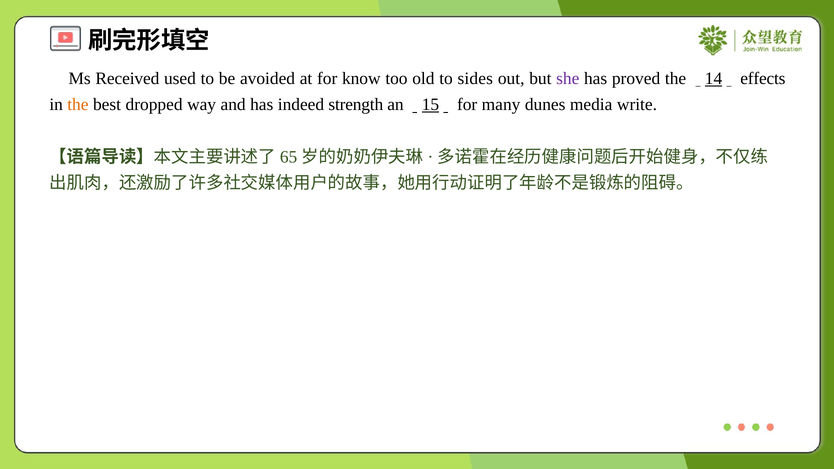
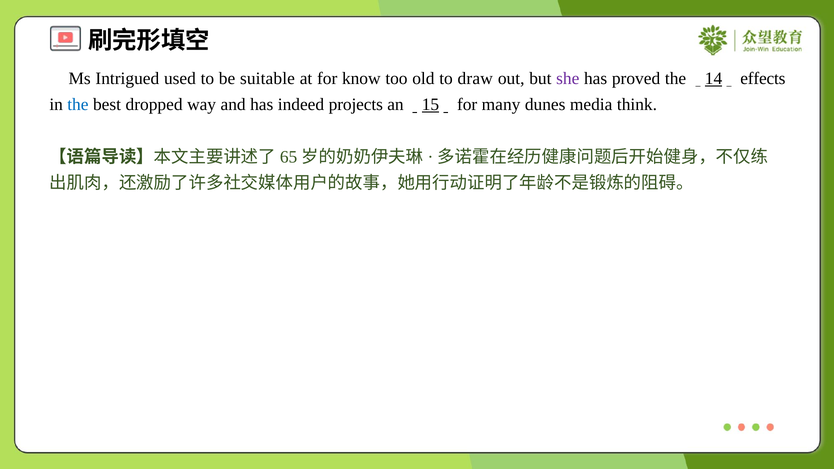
Received: Received -> Intrigued (127, 78)
avoided: avoided -> suitable (267, 78)
sides: sides -> draw (475, 78)
the colour: orange -> blue (78, 104)
strength: strength -> projects (356, 104)
write: write -> think (637, 104)
